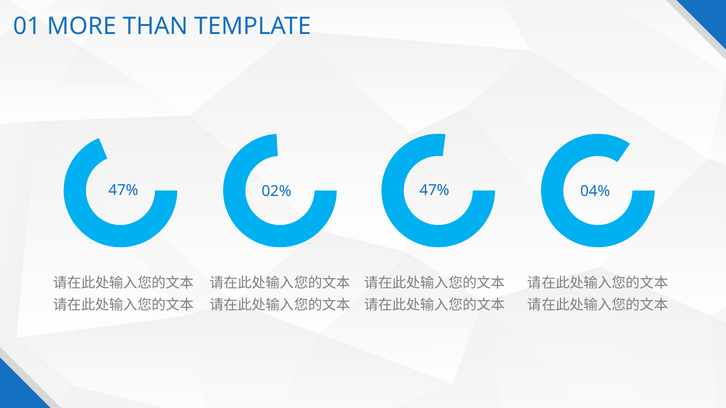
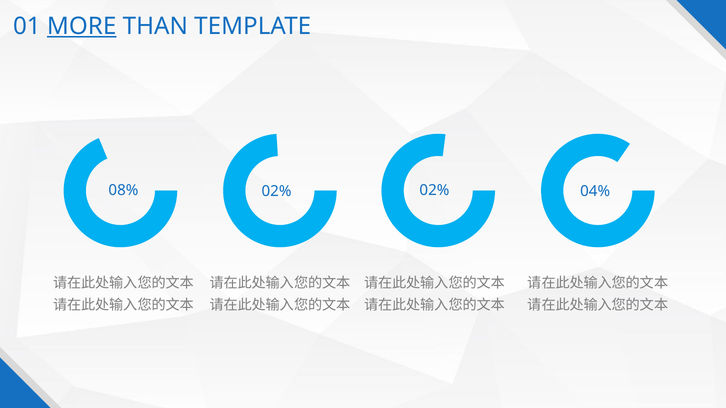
MORE underline: none -> present (82, 26)
47%: 47% -> 08% (123, 191)
02% 47%: 47% -> 02% (434, 191)
